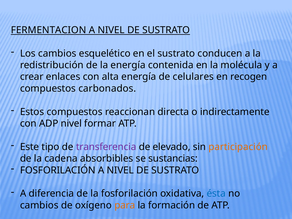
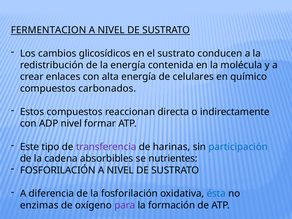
esquelético: esquelético -> glicosídicos (105, 53)
recogen: recogen -> químico (249, 77)
elevado: elevado -> harinas (172, 147)
participación colour: orange -> blue (238, 147)
sustancias: sustancias -> nutrientes (173, 159)
cambios: cambios -> enzimas (39, 205)
para colour: orange -> purple (125, 205)
